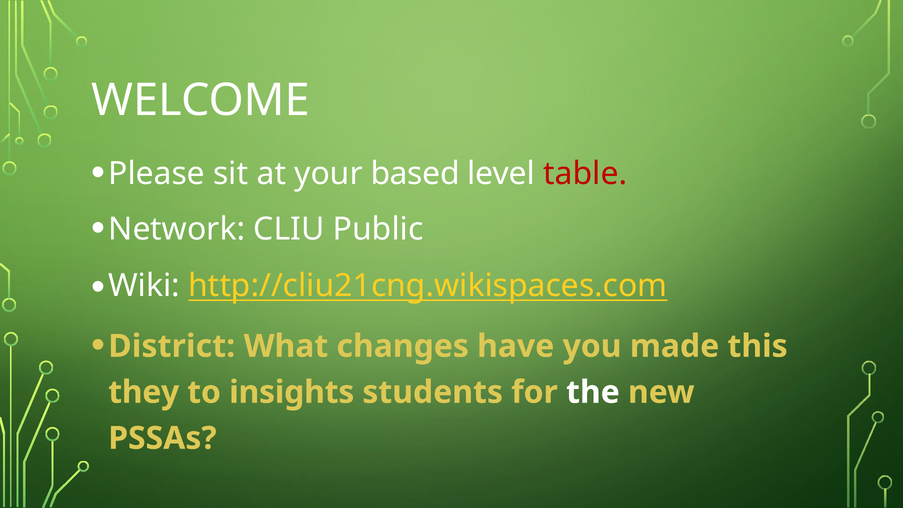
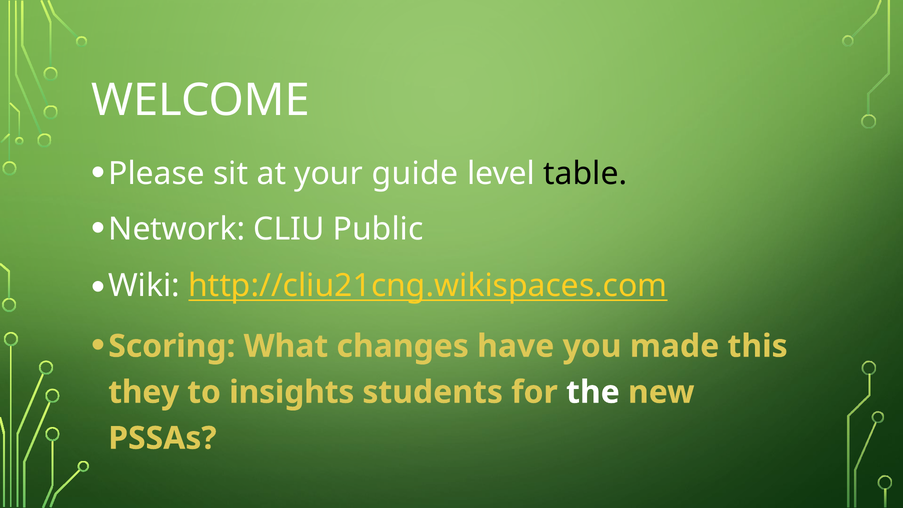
based: based -> guide (415, 174)
table colour: red -> black (585, 174)
District: District -> Scoring (172, 346)
